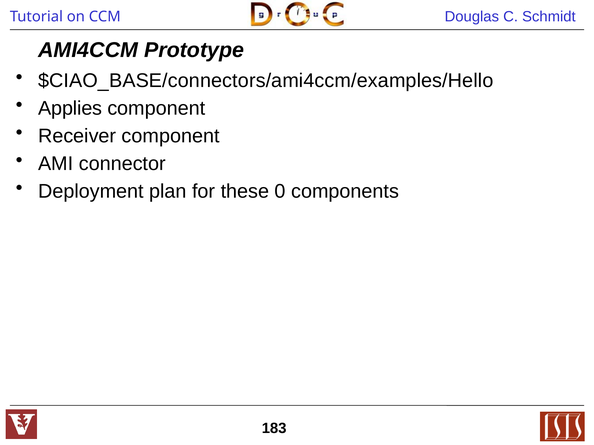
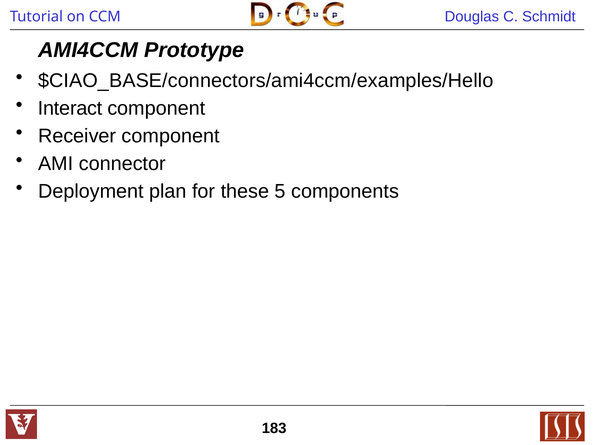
Applies: Applies -> Interact (70, 108)
0: 0 -> 5 (280, 191)
